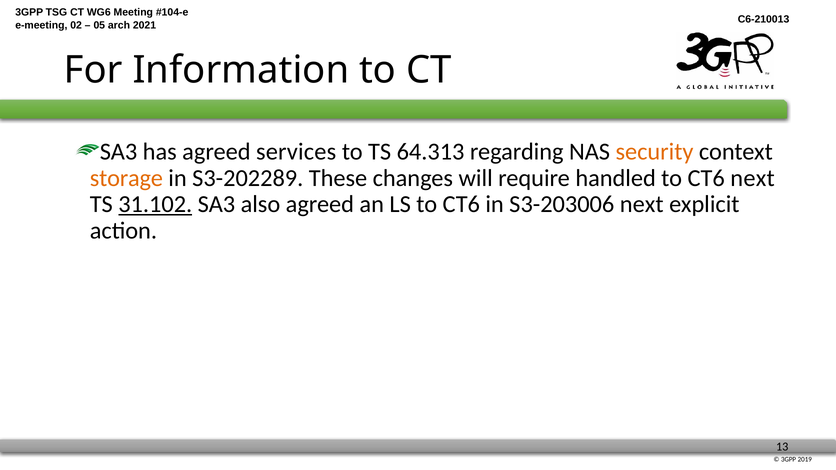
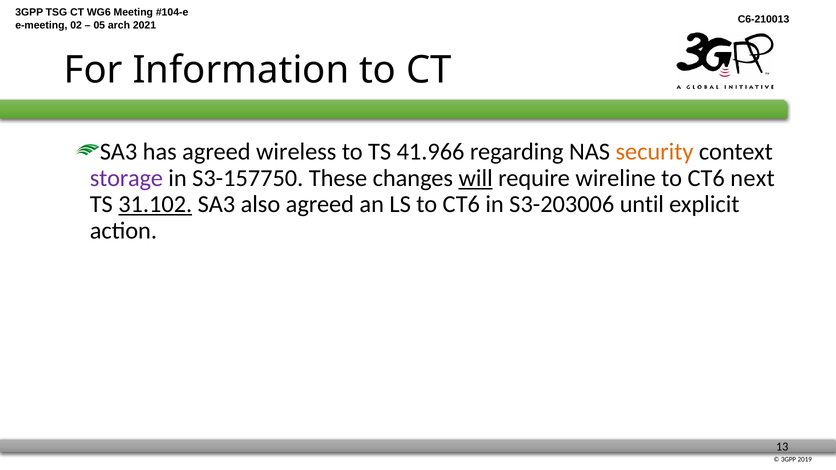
services: services -> wireless (296, 152)
64.313: 64.313 -> 41.966 (431, 152)
storage colour: orange -> purple (126, 178)
S3-202289: S3-202289 -> S3-157750 (248, 178)
will underline: none -> present (476, 178)
handled: handled -> wireline (616, 178)
S3-203006 next: next -> until (642, 204)
